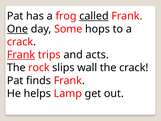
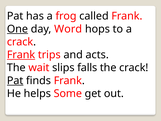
called underline: present -> none (94, 16)
Some: Some -> Word (68, 29)
rock: rock -> wait (39, 68)
wall: wall -> falls (87, 68)
Pat underline: none -> present (15, 80)
Lamp: Lamp -> Some (68, 93)
